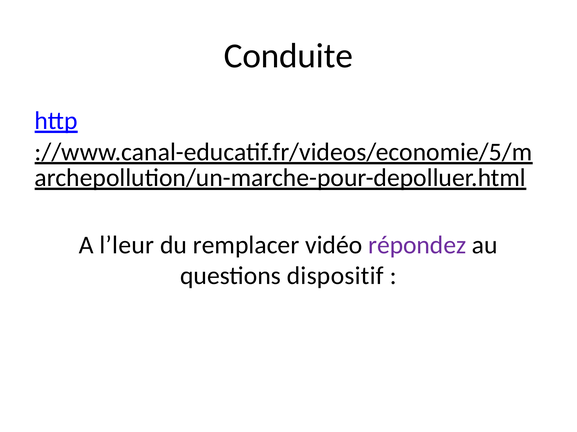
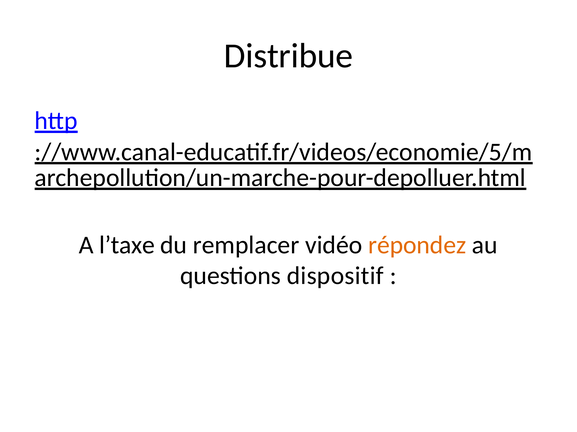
Conduite: Conduite -> Distribue (288, 56)
l’leur: l’leur -> l’taxe (127, 245)
répondez colour: purple -> orange (417, 245)
